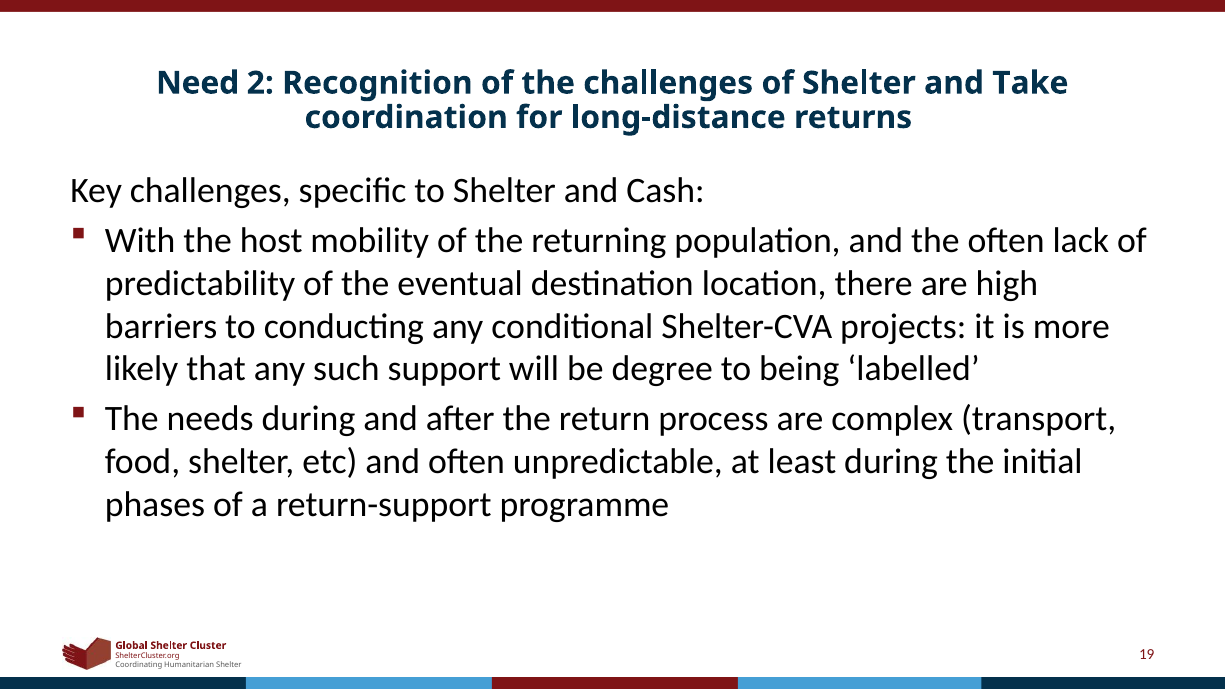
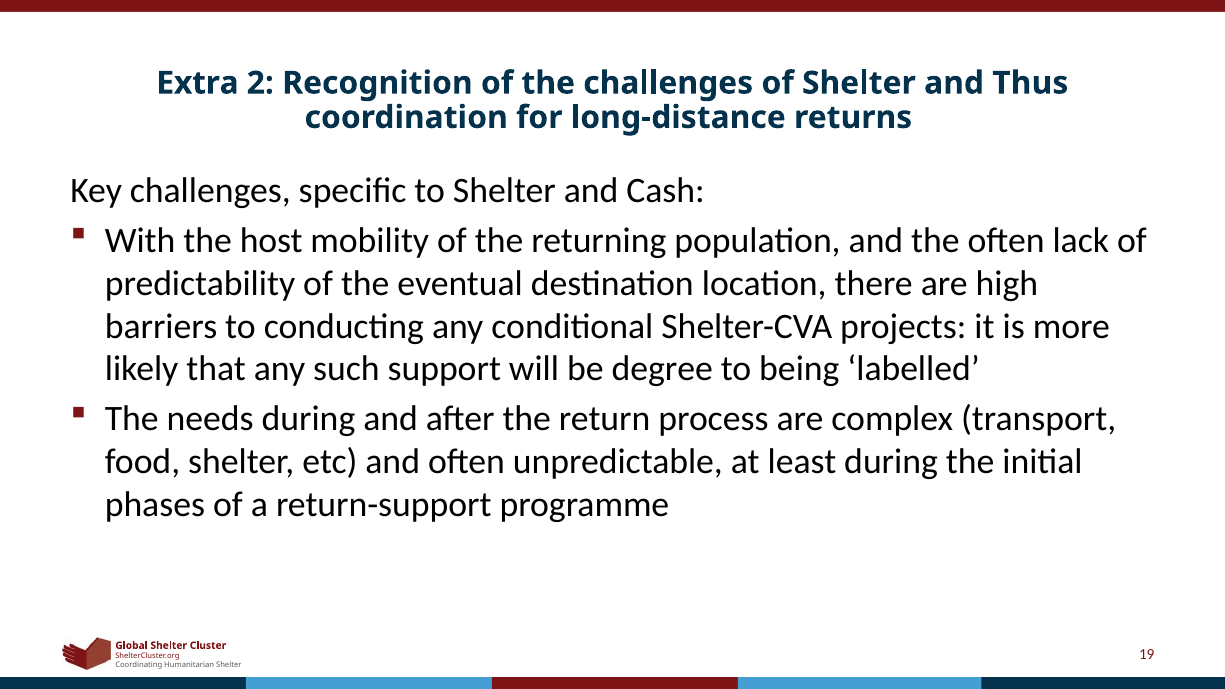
Need: Need -> Extra (198, 83)
Take: Take -> Thus (1030, 83)
